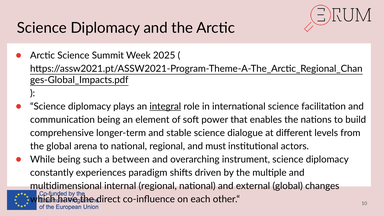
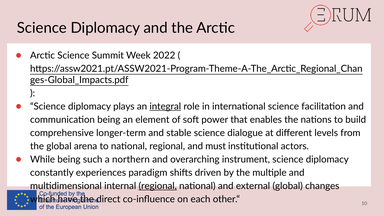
2025: 2025 -> 2022 (164, 55)
between: between -> northern (131, 159)
regional underline: none -> present (158, 186)
